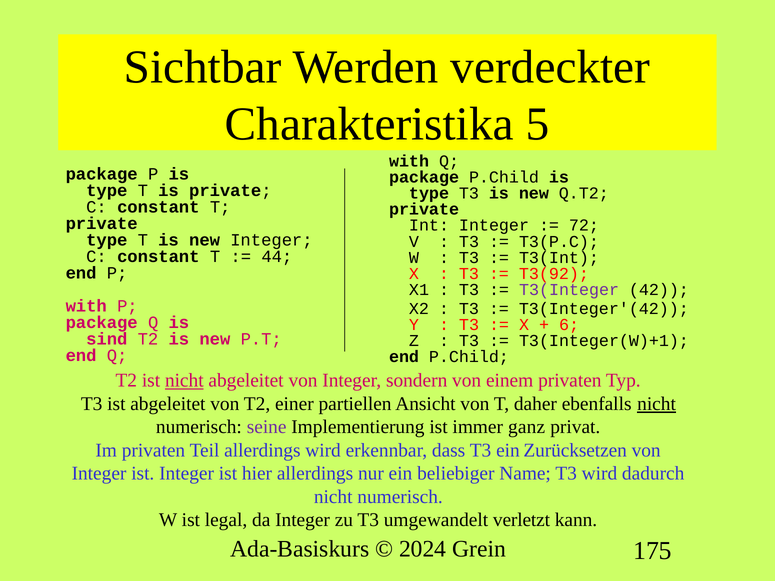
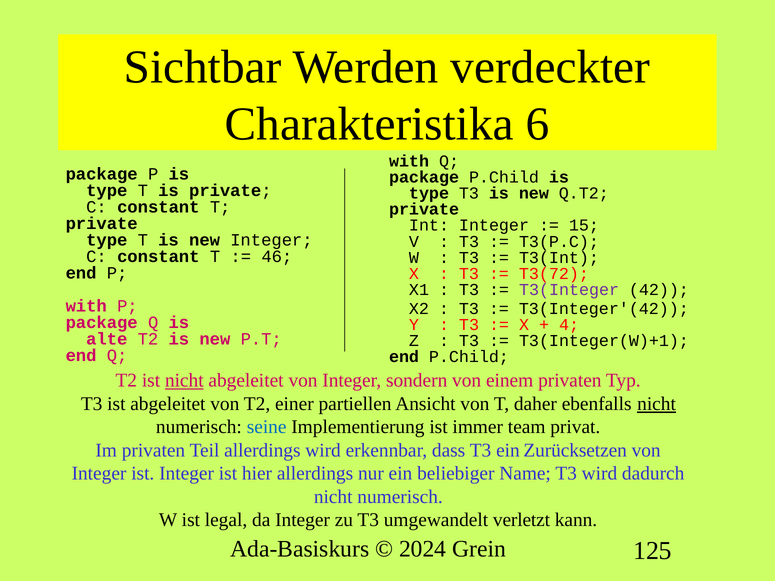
5: 5 -> 6 (537, 124)
72: 72 -> 15 (584, 226)
44: 44 -> 46 (277, 257)
T3(92: T3(92 -> T3(72 (554, 274)
6: 6 -> 4 (569, 325)
sind: sind -> alte (107, 339)
seine colour: purple -> blue (267, 427)
ganz: ganz -> team (527, 427)
175: 175 -> 125 (653, 551)
